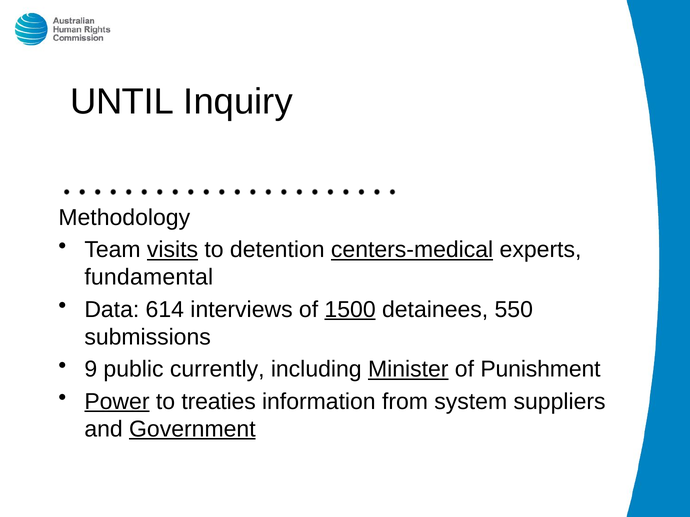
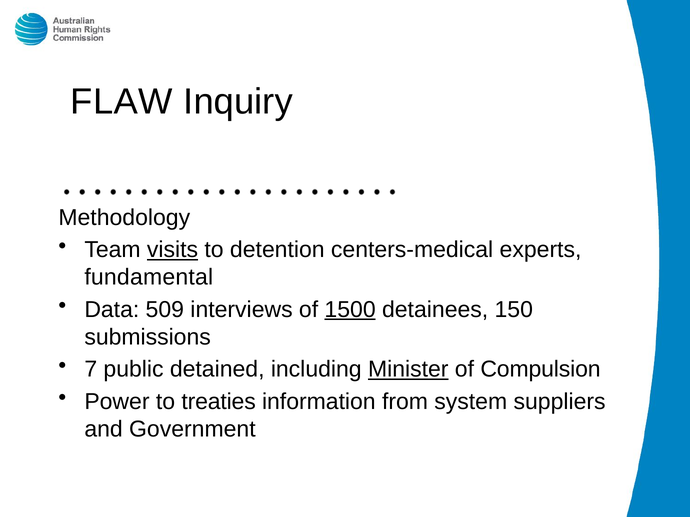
UNTIL: UNTIL -> FLAW (122, 102)
centers-medical underline: present -> none (412, 250)
614: 614 -> 509 (165, 310)
550: 550 -> 150 (514, 310)
9: 9 -> 7 (91, 370)
currently: currently -> detained (217, 370)
Punishment: Punishment -> Compulsion (540, 370)
Power underline: present -> none (117, 402)
Government underline: present -> none (192, 429)
